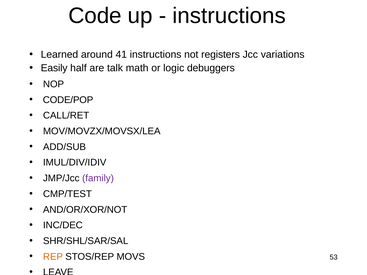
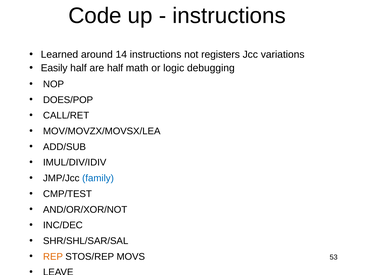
41: 41 -> 14 (121, 55)
are talk: talk -> half (115, 68)
debuggers: debuggers -> debugging (211, 68)
CODE/POP: CODE/POP -> DOES/POP (68, 100)
family colour: purple -> blue (98, 178)
